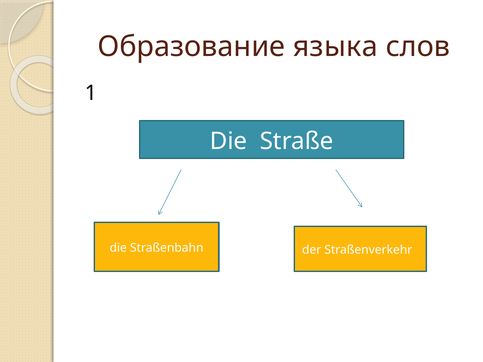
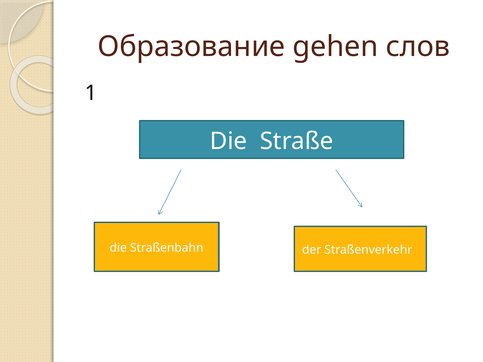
языка: языка -> gehen (335, 47)
